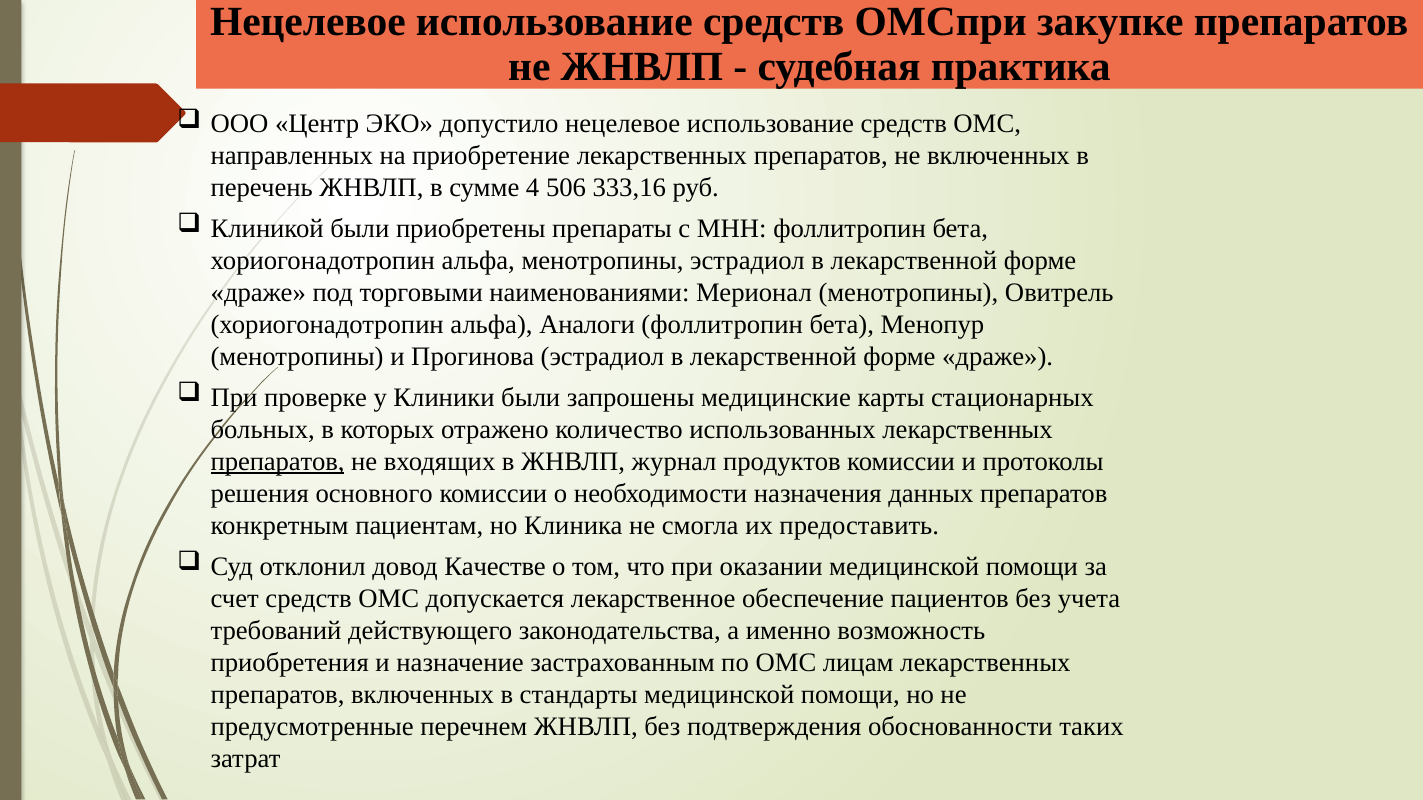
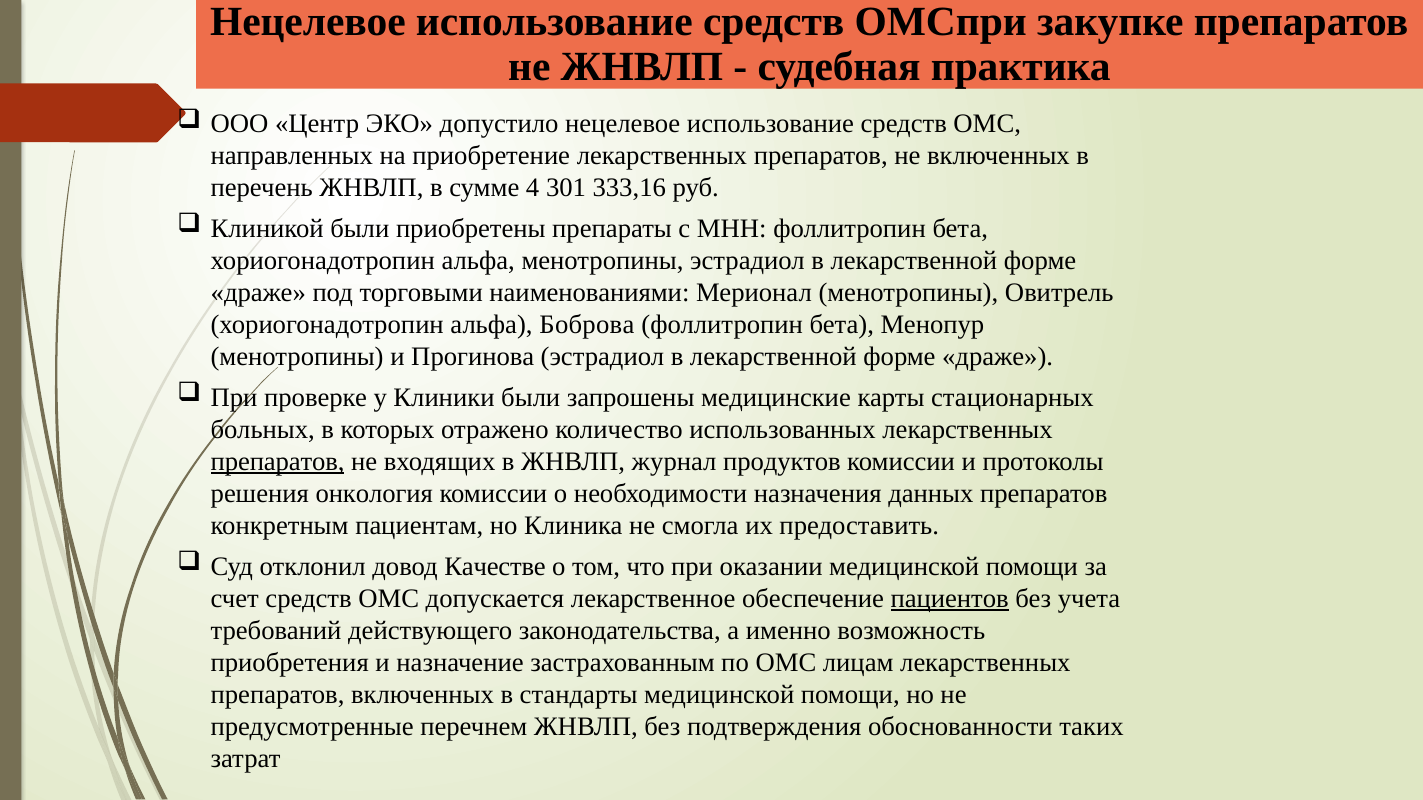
506: 506 -> 301 (566, 188)
Аналоги: Аналоги -> Боброва (587, 325)
основного: основного -> онкология (374, 494)
пациентов underline: none -> present (950, 599)
